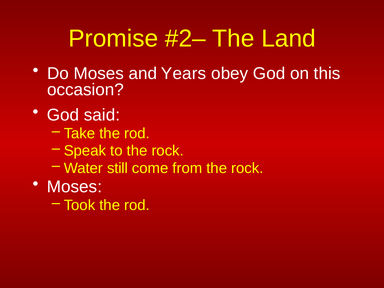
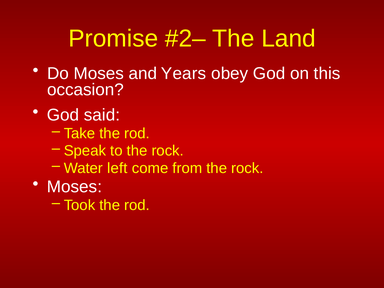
still: still -> left (117, 168)
